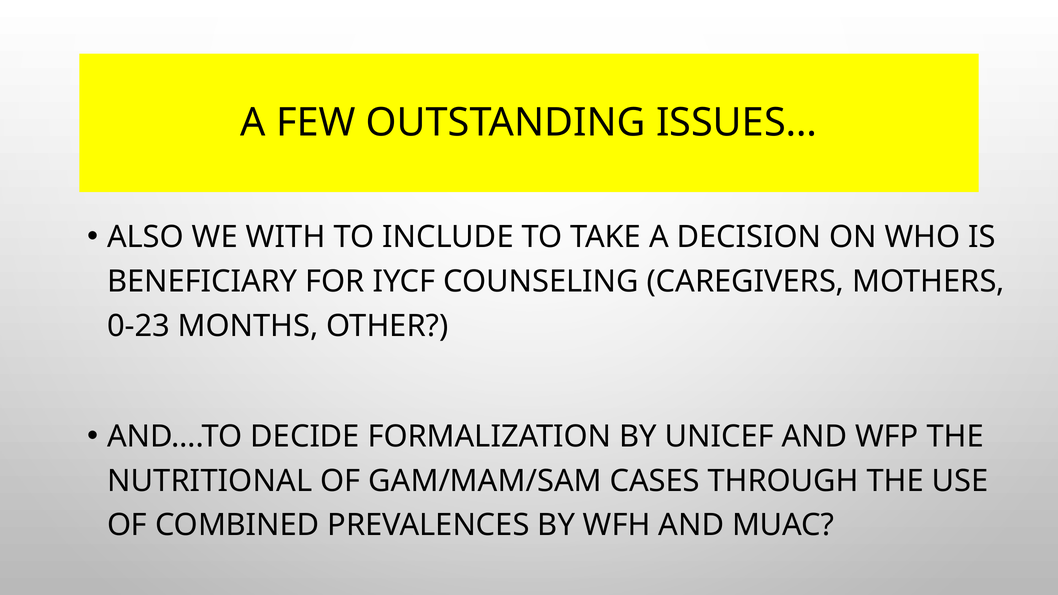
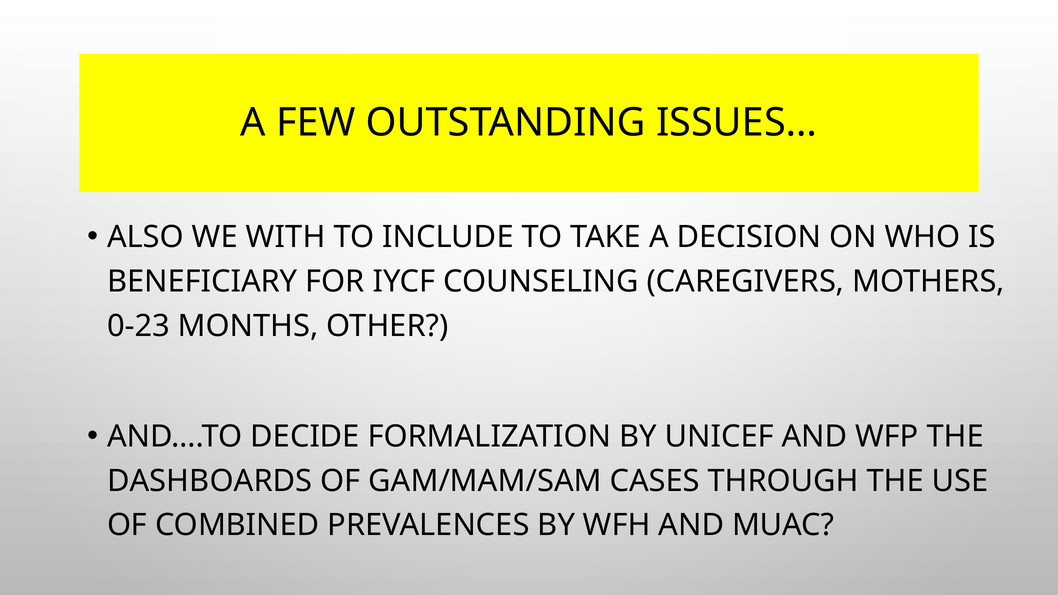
NUTRITIONAL: NUTRITIONAL -> DASHBOARDS (210, 481)
